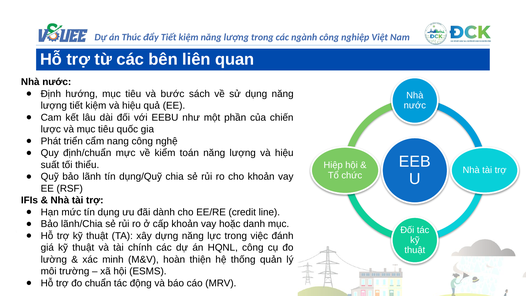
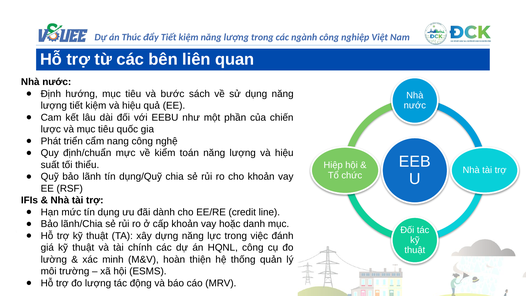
đo chuẩn: chuẩn -> lượng (98, 283)
